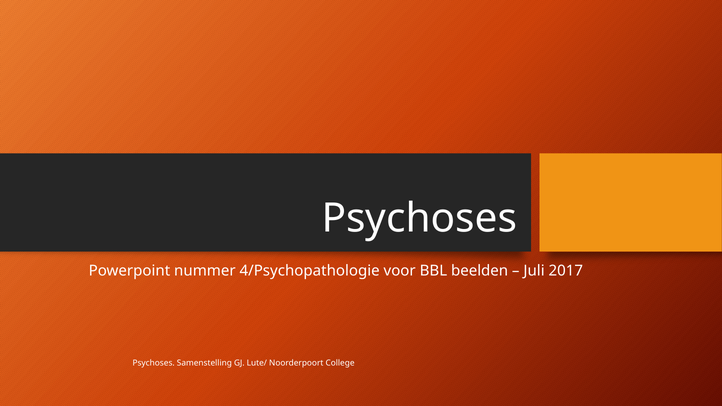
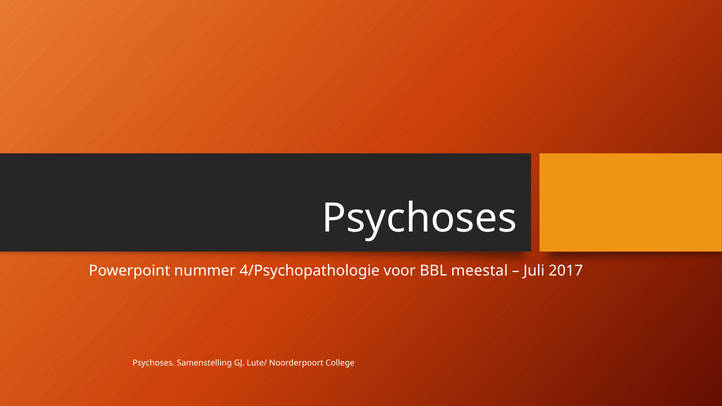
beelden: beelden -> meestal (480, 271)
